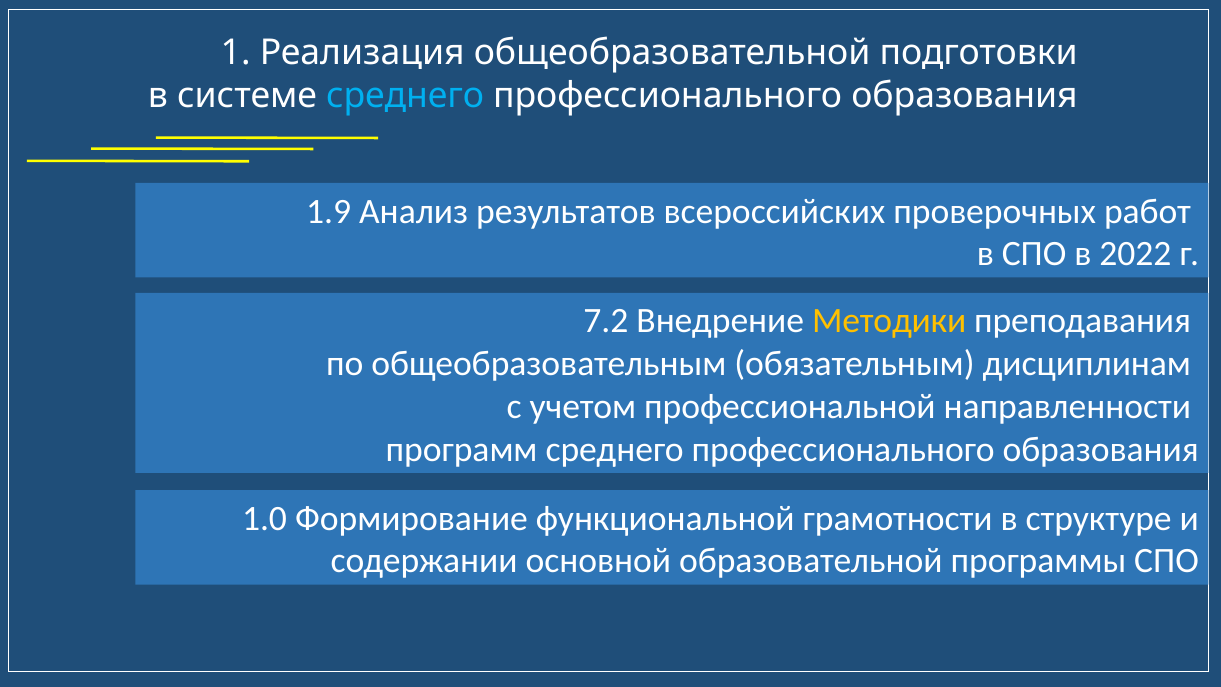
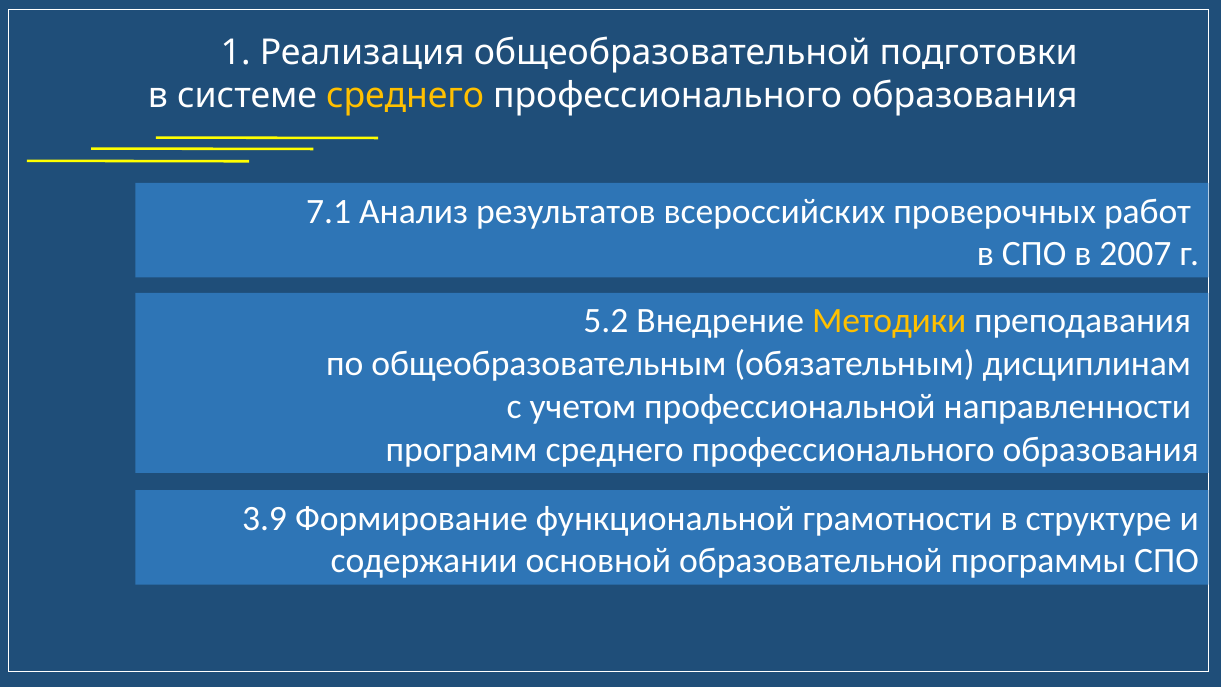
среднего colour: light blue -> yellow (405, 95)
1.9: 1.9 -> 7.1 (329, 211)
2022: 2022 -> 2007 (1135, 254)
7.2: 7.2 -> 5.2 (606, 321)
1.0: 1.0 -> 3.9 (265, 518)
